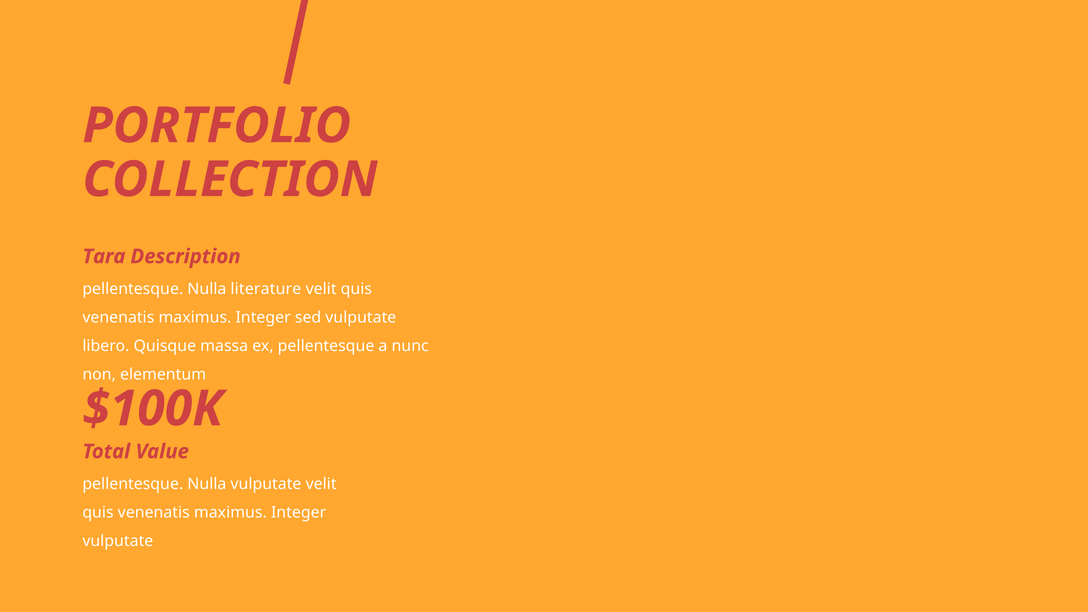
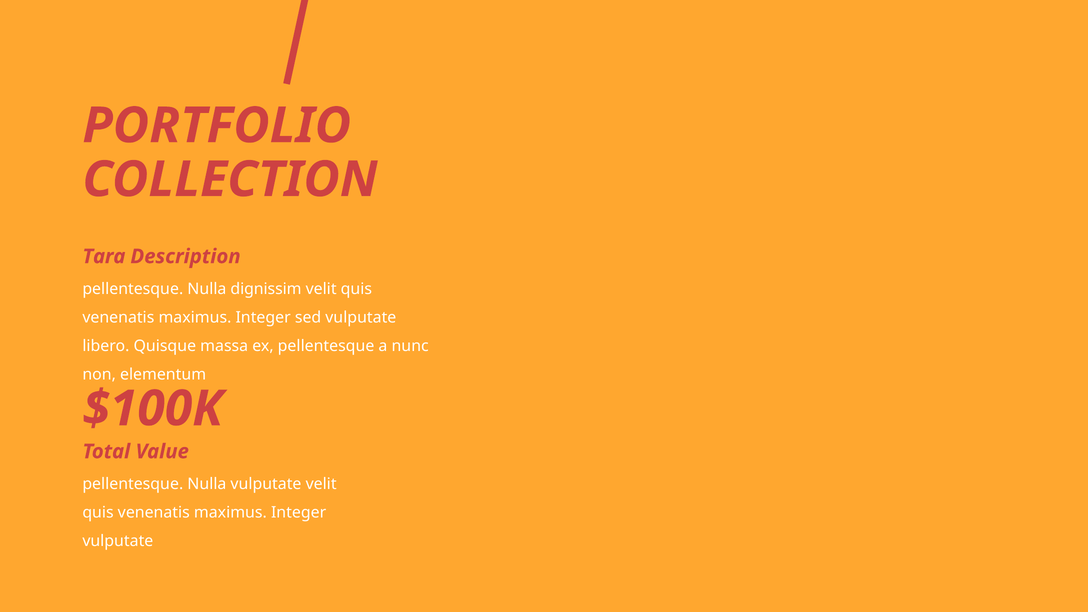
literature: literature -> dignissim (266, 289)
